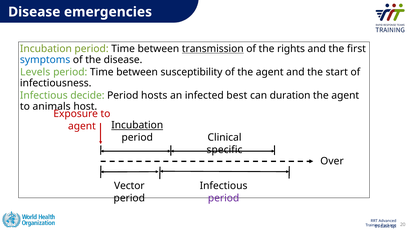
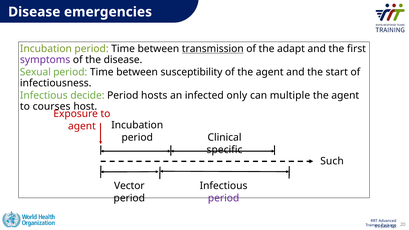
rights: rights -> adapt (291, 49)
symptoms colour: blue -> purple (45, 60)
Levels: Levels -> Sexual (35, 72)
best: best -> only (237, 96)
duration: duration -> multiple (290, 96)
animals: animals -> courses (52, 107)
Incubation underline: present -> none (137, 125)
Over: Over -> Such (332, 161)
